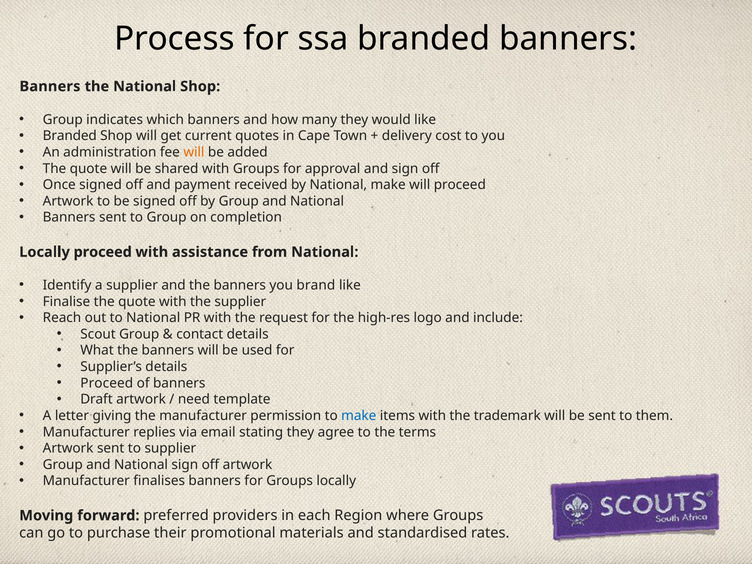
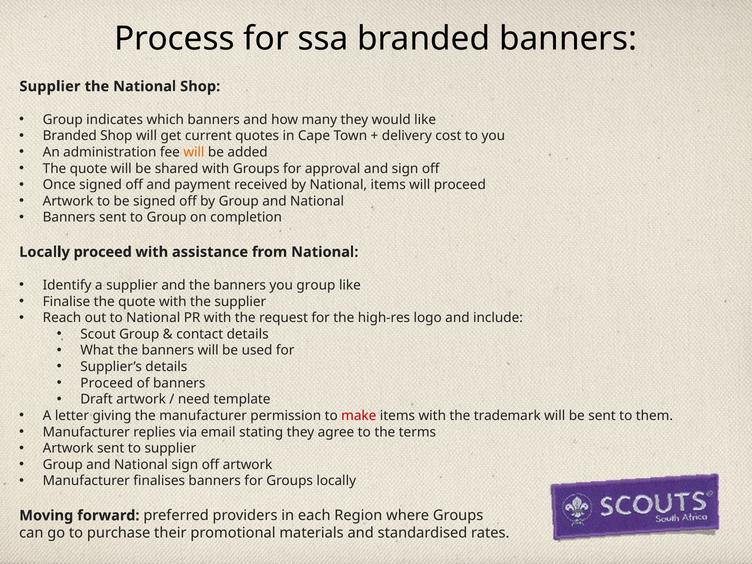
Banners: Banners -> Supplier (50, 86)
National make: make -> items (388, 185)
you brand: brand -> group (316, 285)
make colour: blue -> red (359, 416)
